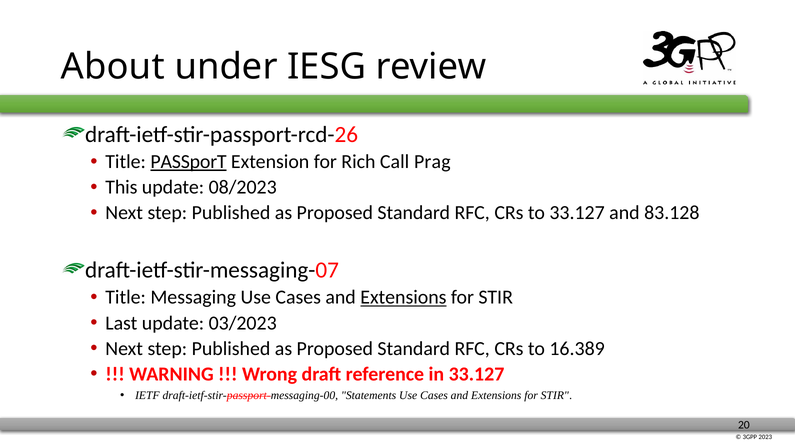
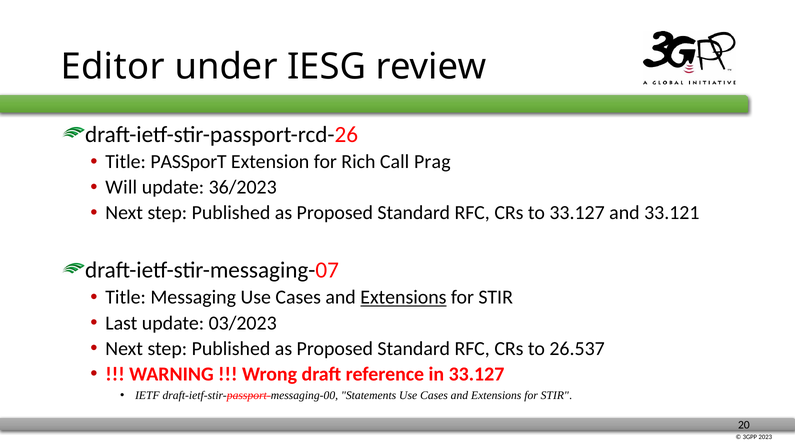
About: About -> Editor (113, 67)
PASSporT underline: present -> none (189, 162)
This: This -> Will (121, 187)
08/2023: 08/2023 -> 36/2023 (243, 187)
83.128: 83.128 -> 33.121 (672, 213)
16.389: 16.389 -> 26.537 (577, 349)
